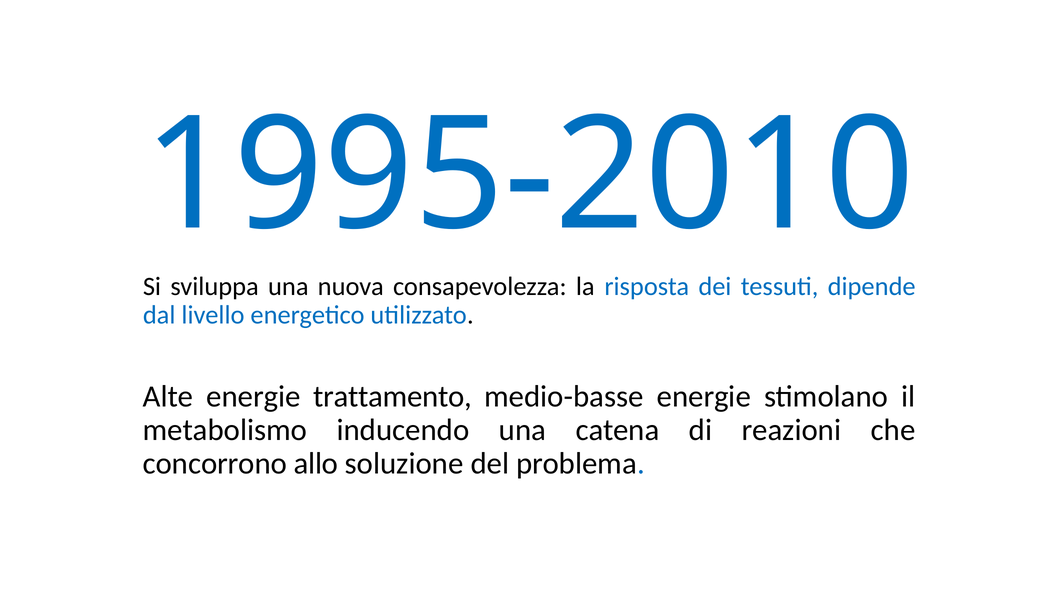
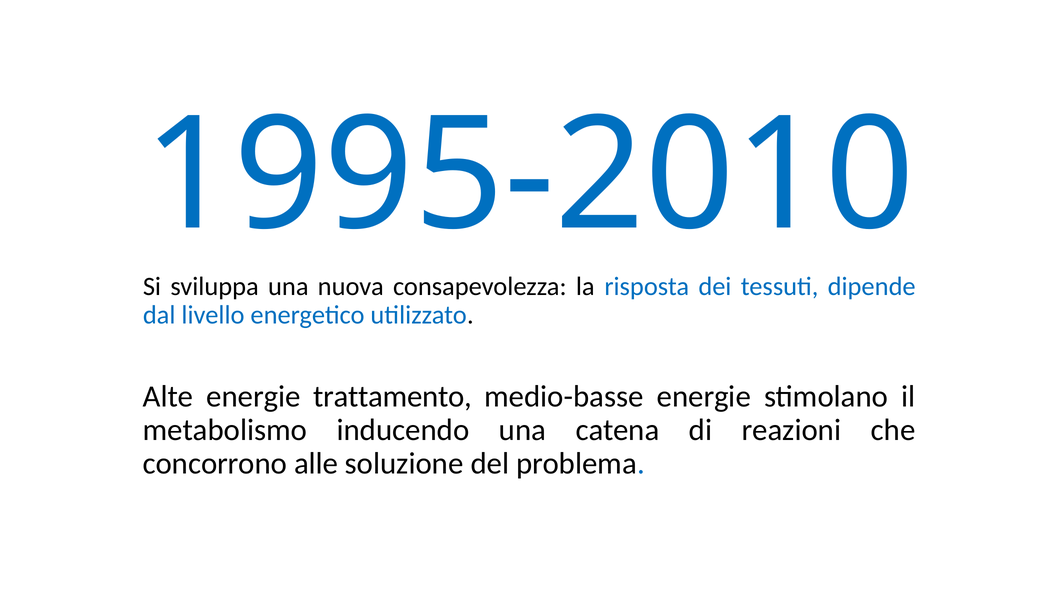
allo: allo -> alle (316, 463)
